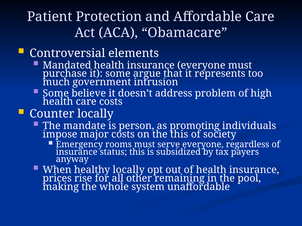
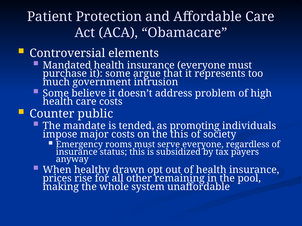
Counter locally: locally -> public (95, 114)
person: person -> tended (136, 126)
healthy locally: locally -> drawn (129, 170)
